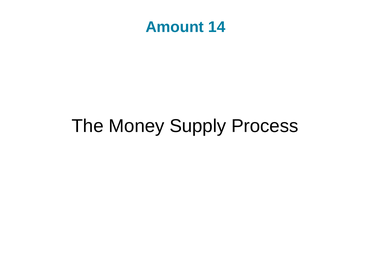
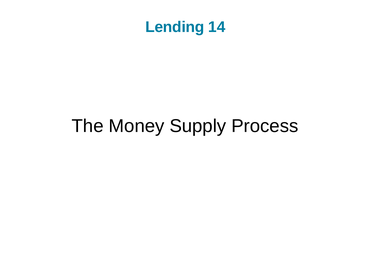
Amount: Amount -> Lending (175, 27)
